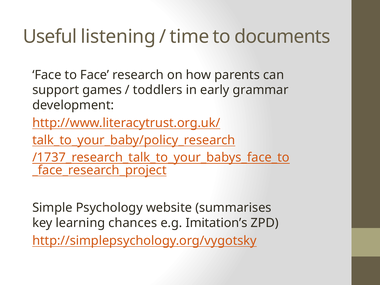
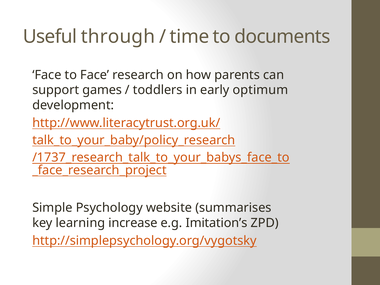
listening: listening -> through (118, 36)
grammar: grammar -> optimum (260, 90)
chances: chances -> increase (133, 223)
